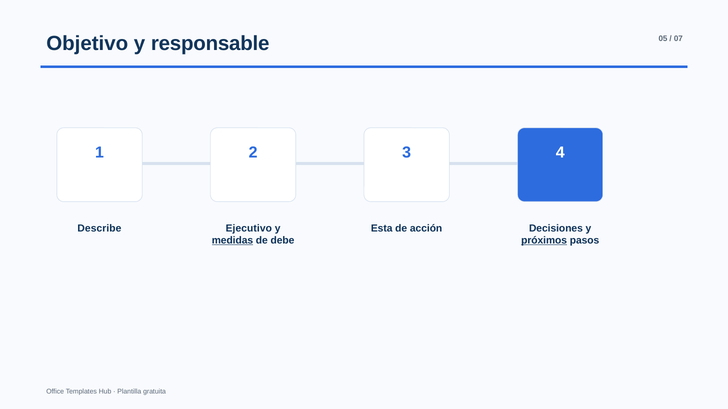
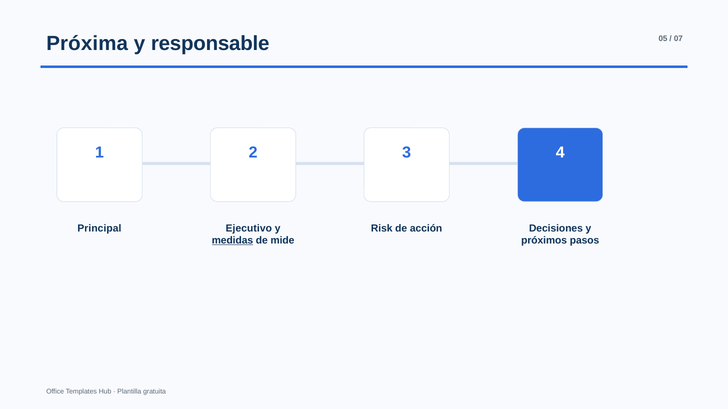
Objetivo: Objetivo -> Próxima (87, 44)
Describe: Describe -> Principal (99, 228)
Esta: Esta -> Risk (382, 228)
debe: debe -> mide (283, 241)
próximos underline: present -> none (544, 241)
